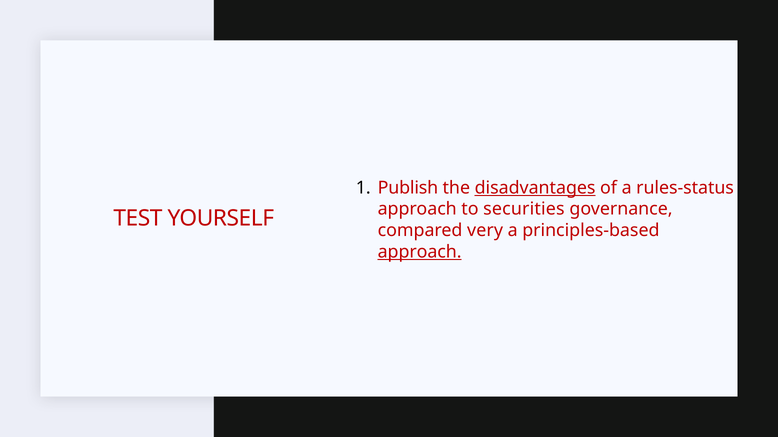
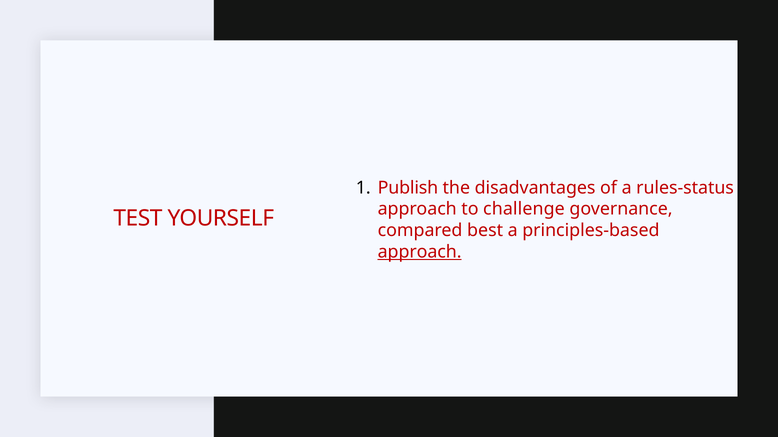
disadvantages underline: present -> none (535, 188)
securities: securities -> challenge (524, 209)
very: very -> best (485, 231)
